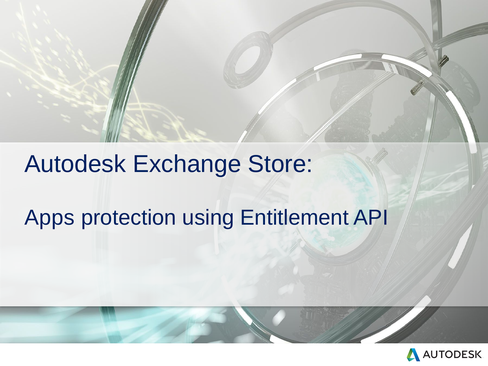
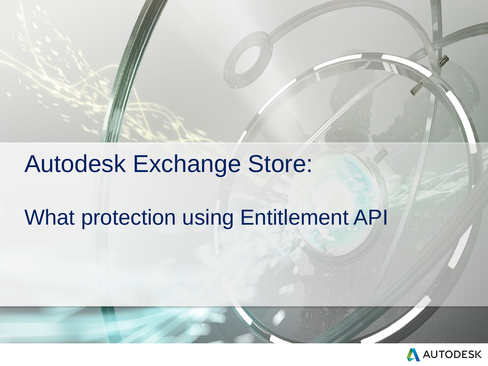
Apps: Apps -> What (50, 218)
